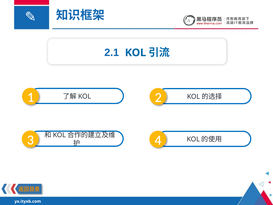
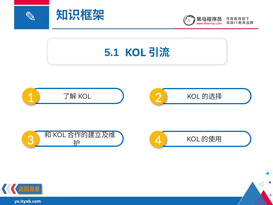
2.1: 2.1 -> 5.1 (112, 53)
